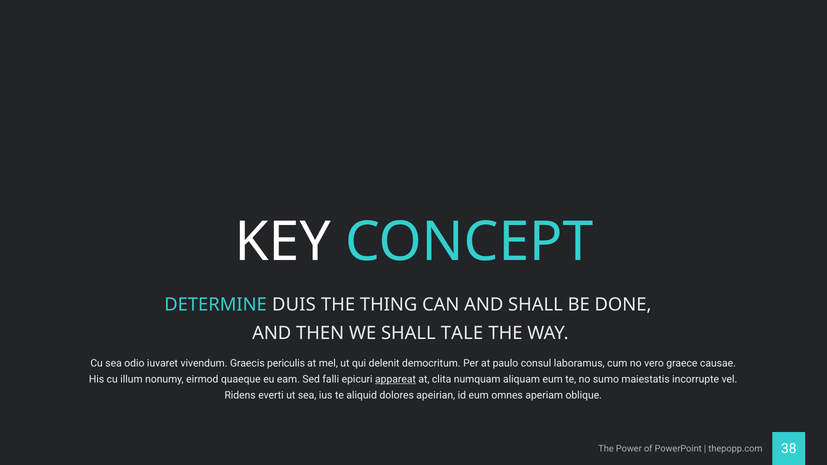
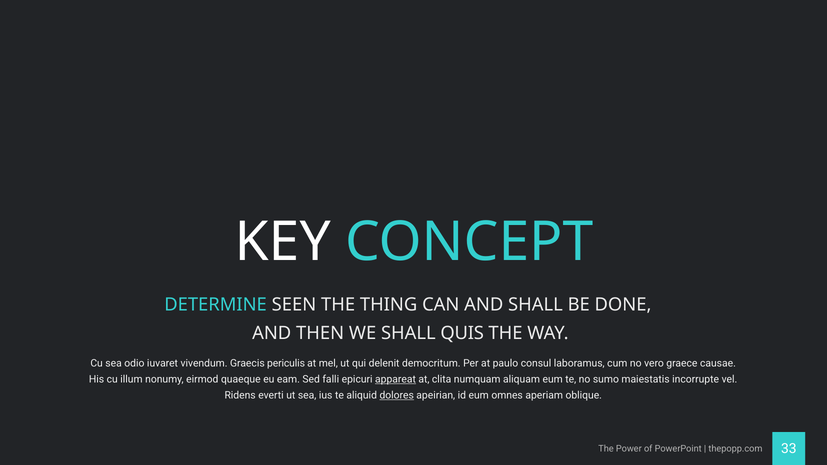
DUIS: DUIS -> SEEN (294, 305)
TALE: TALE -> QUIS (462, 333)
dolores underline: none -> present (397, 395)
38: 38 -> 33 (789, 449)
